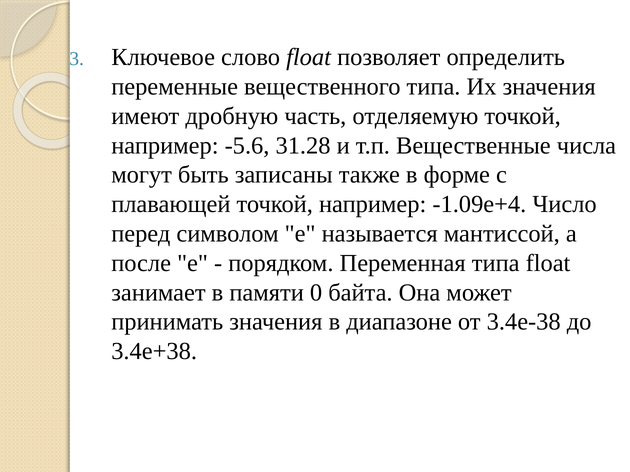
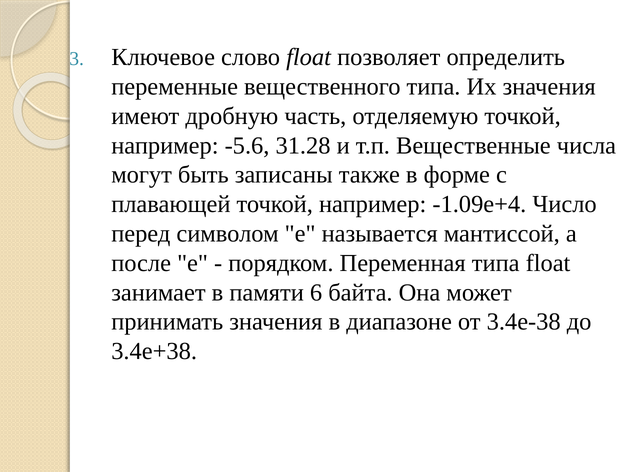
0: 0 -> 6 (316, 293)
